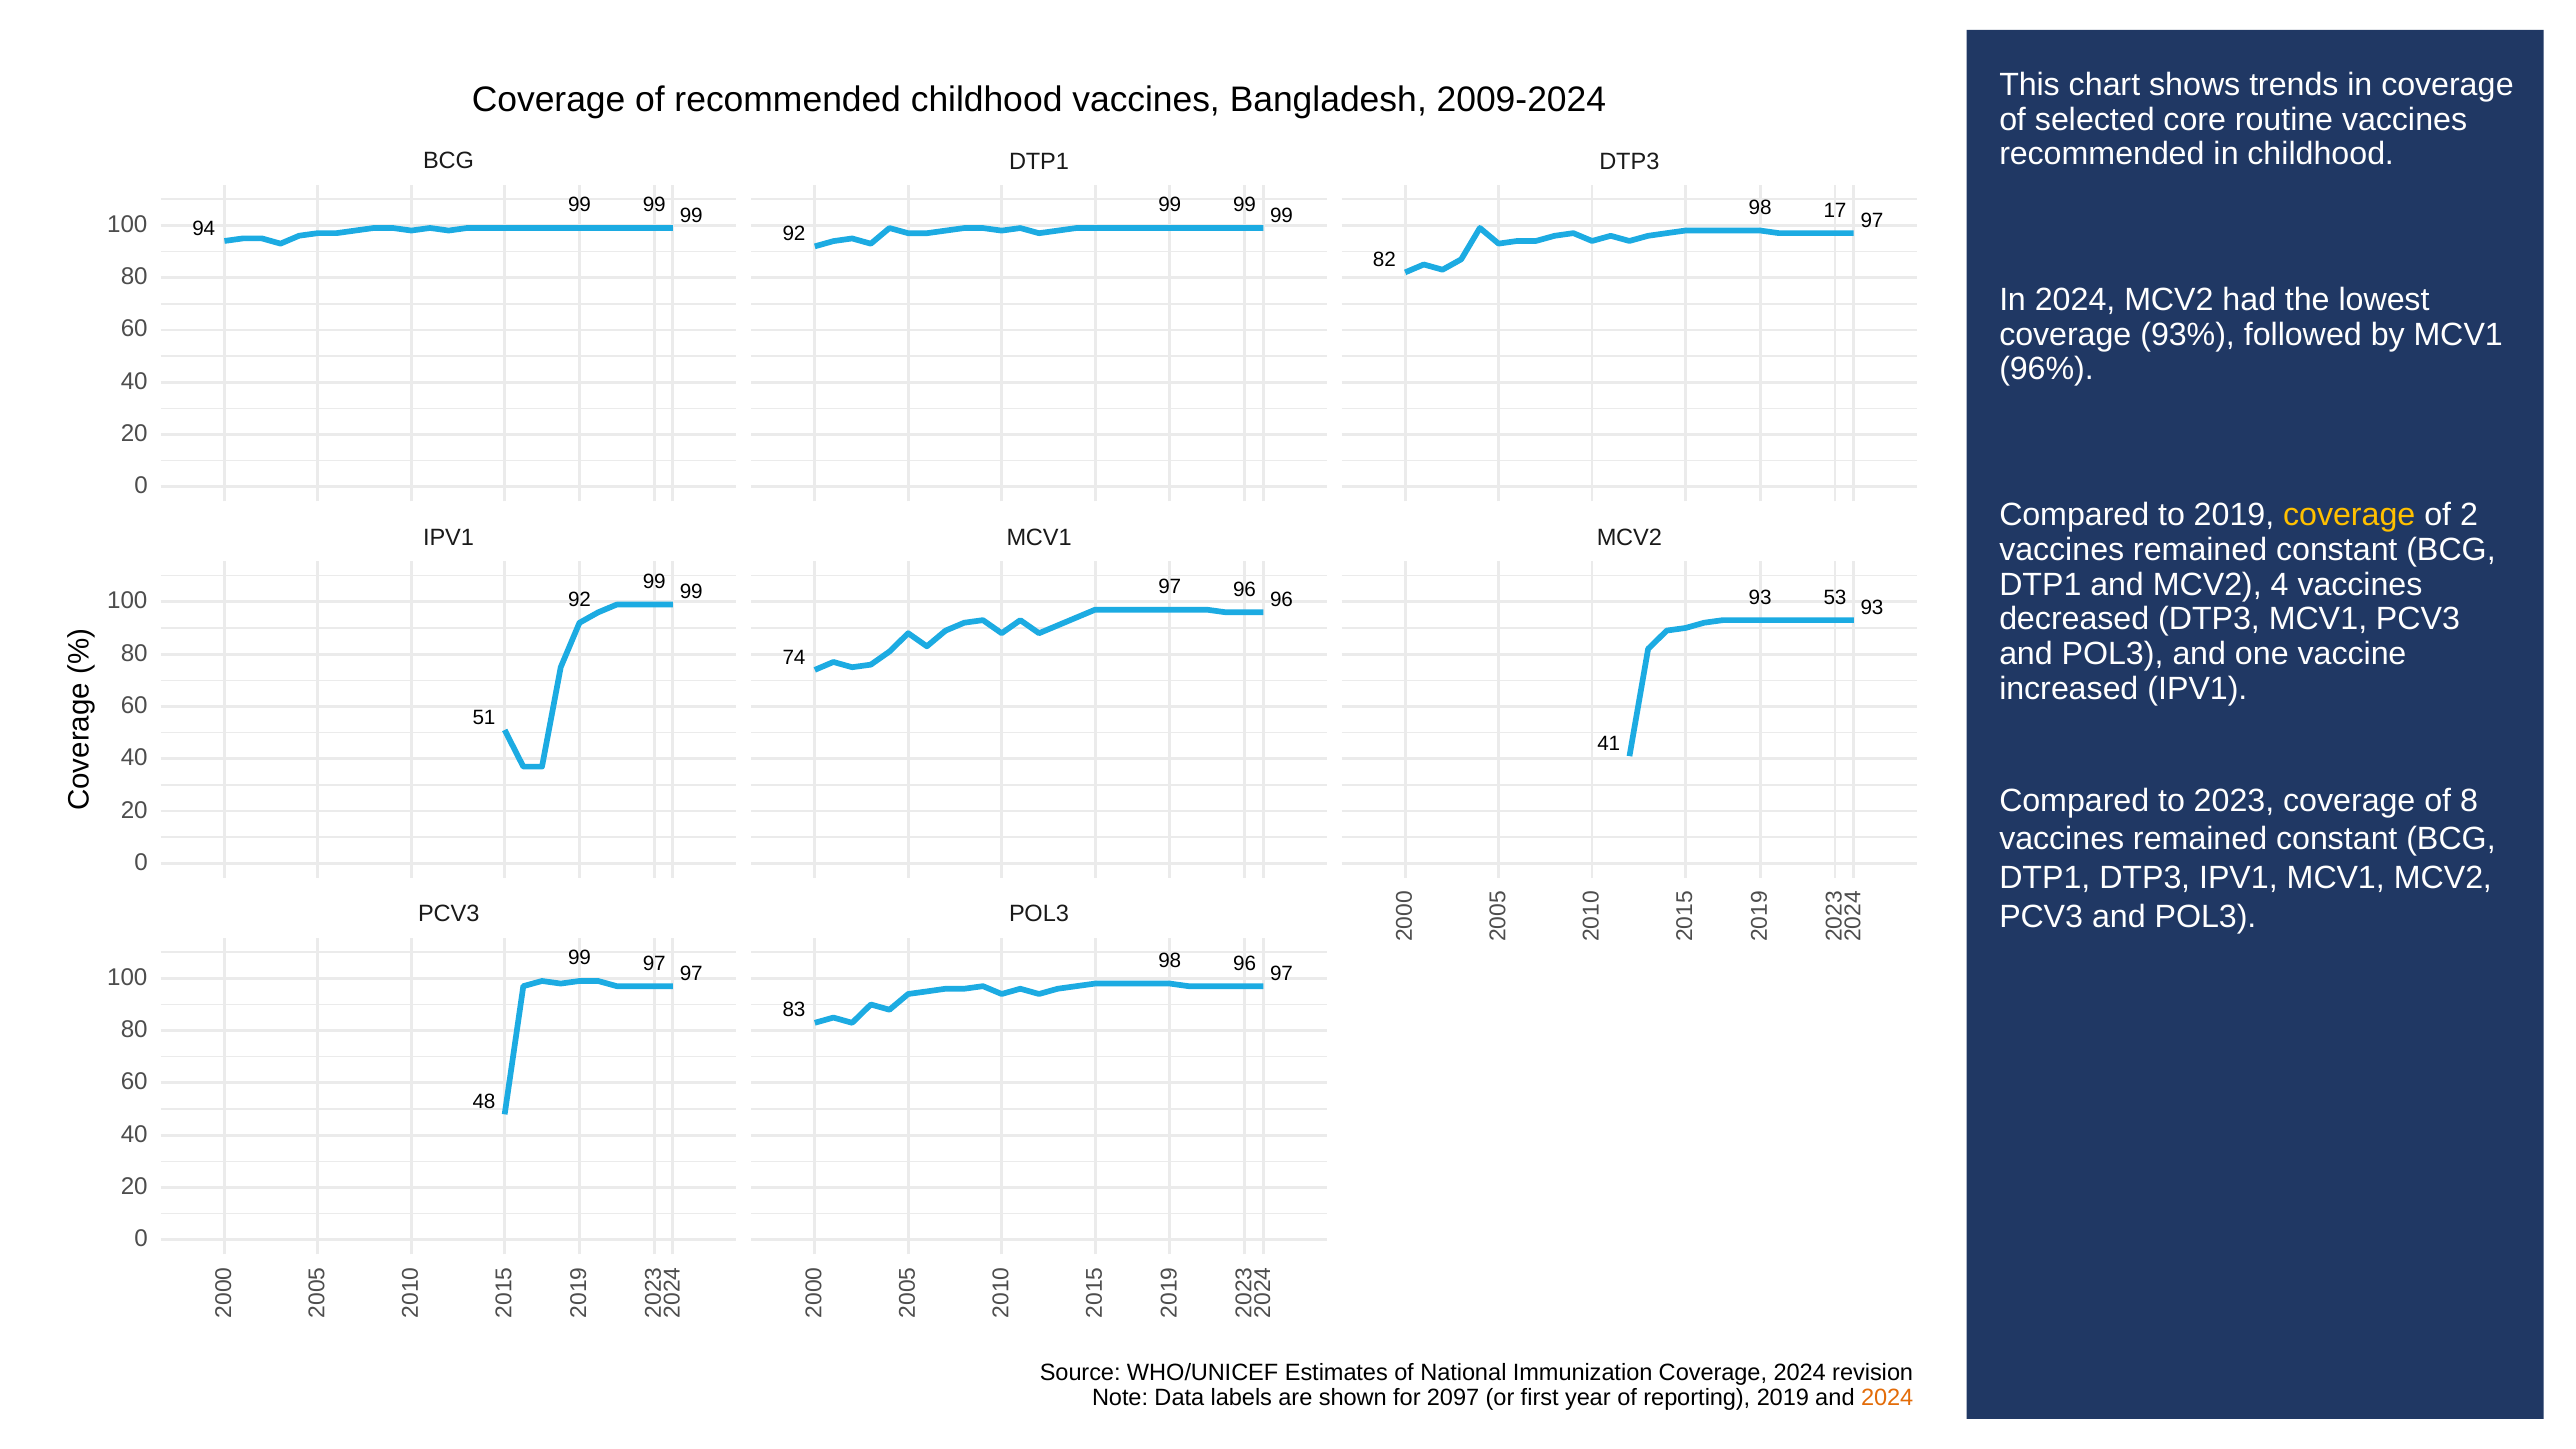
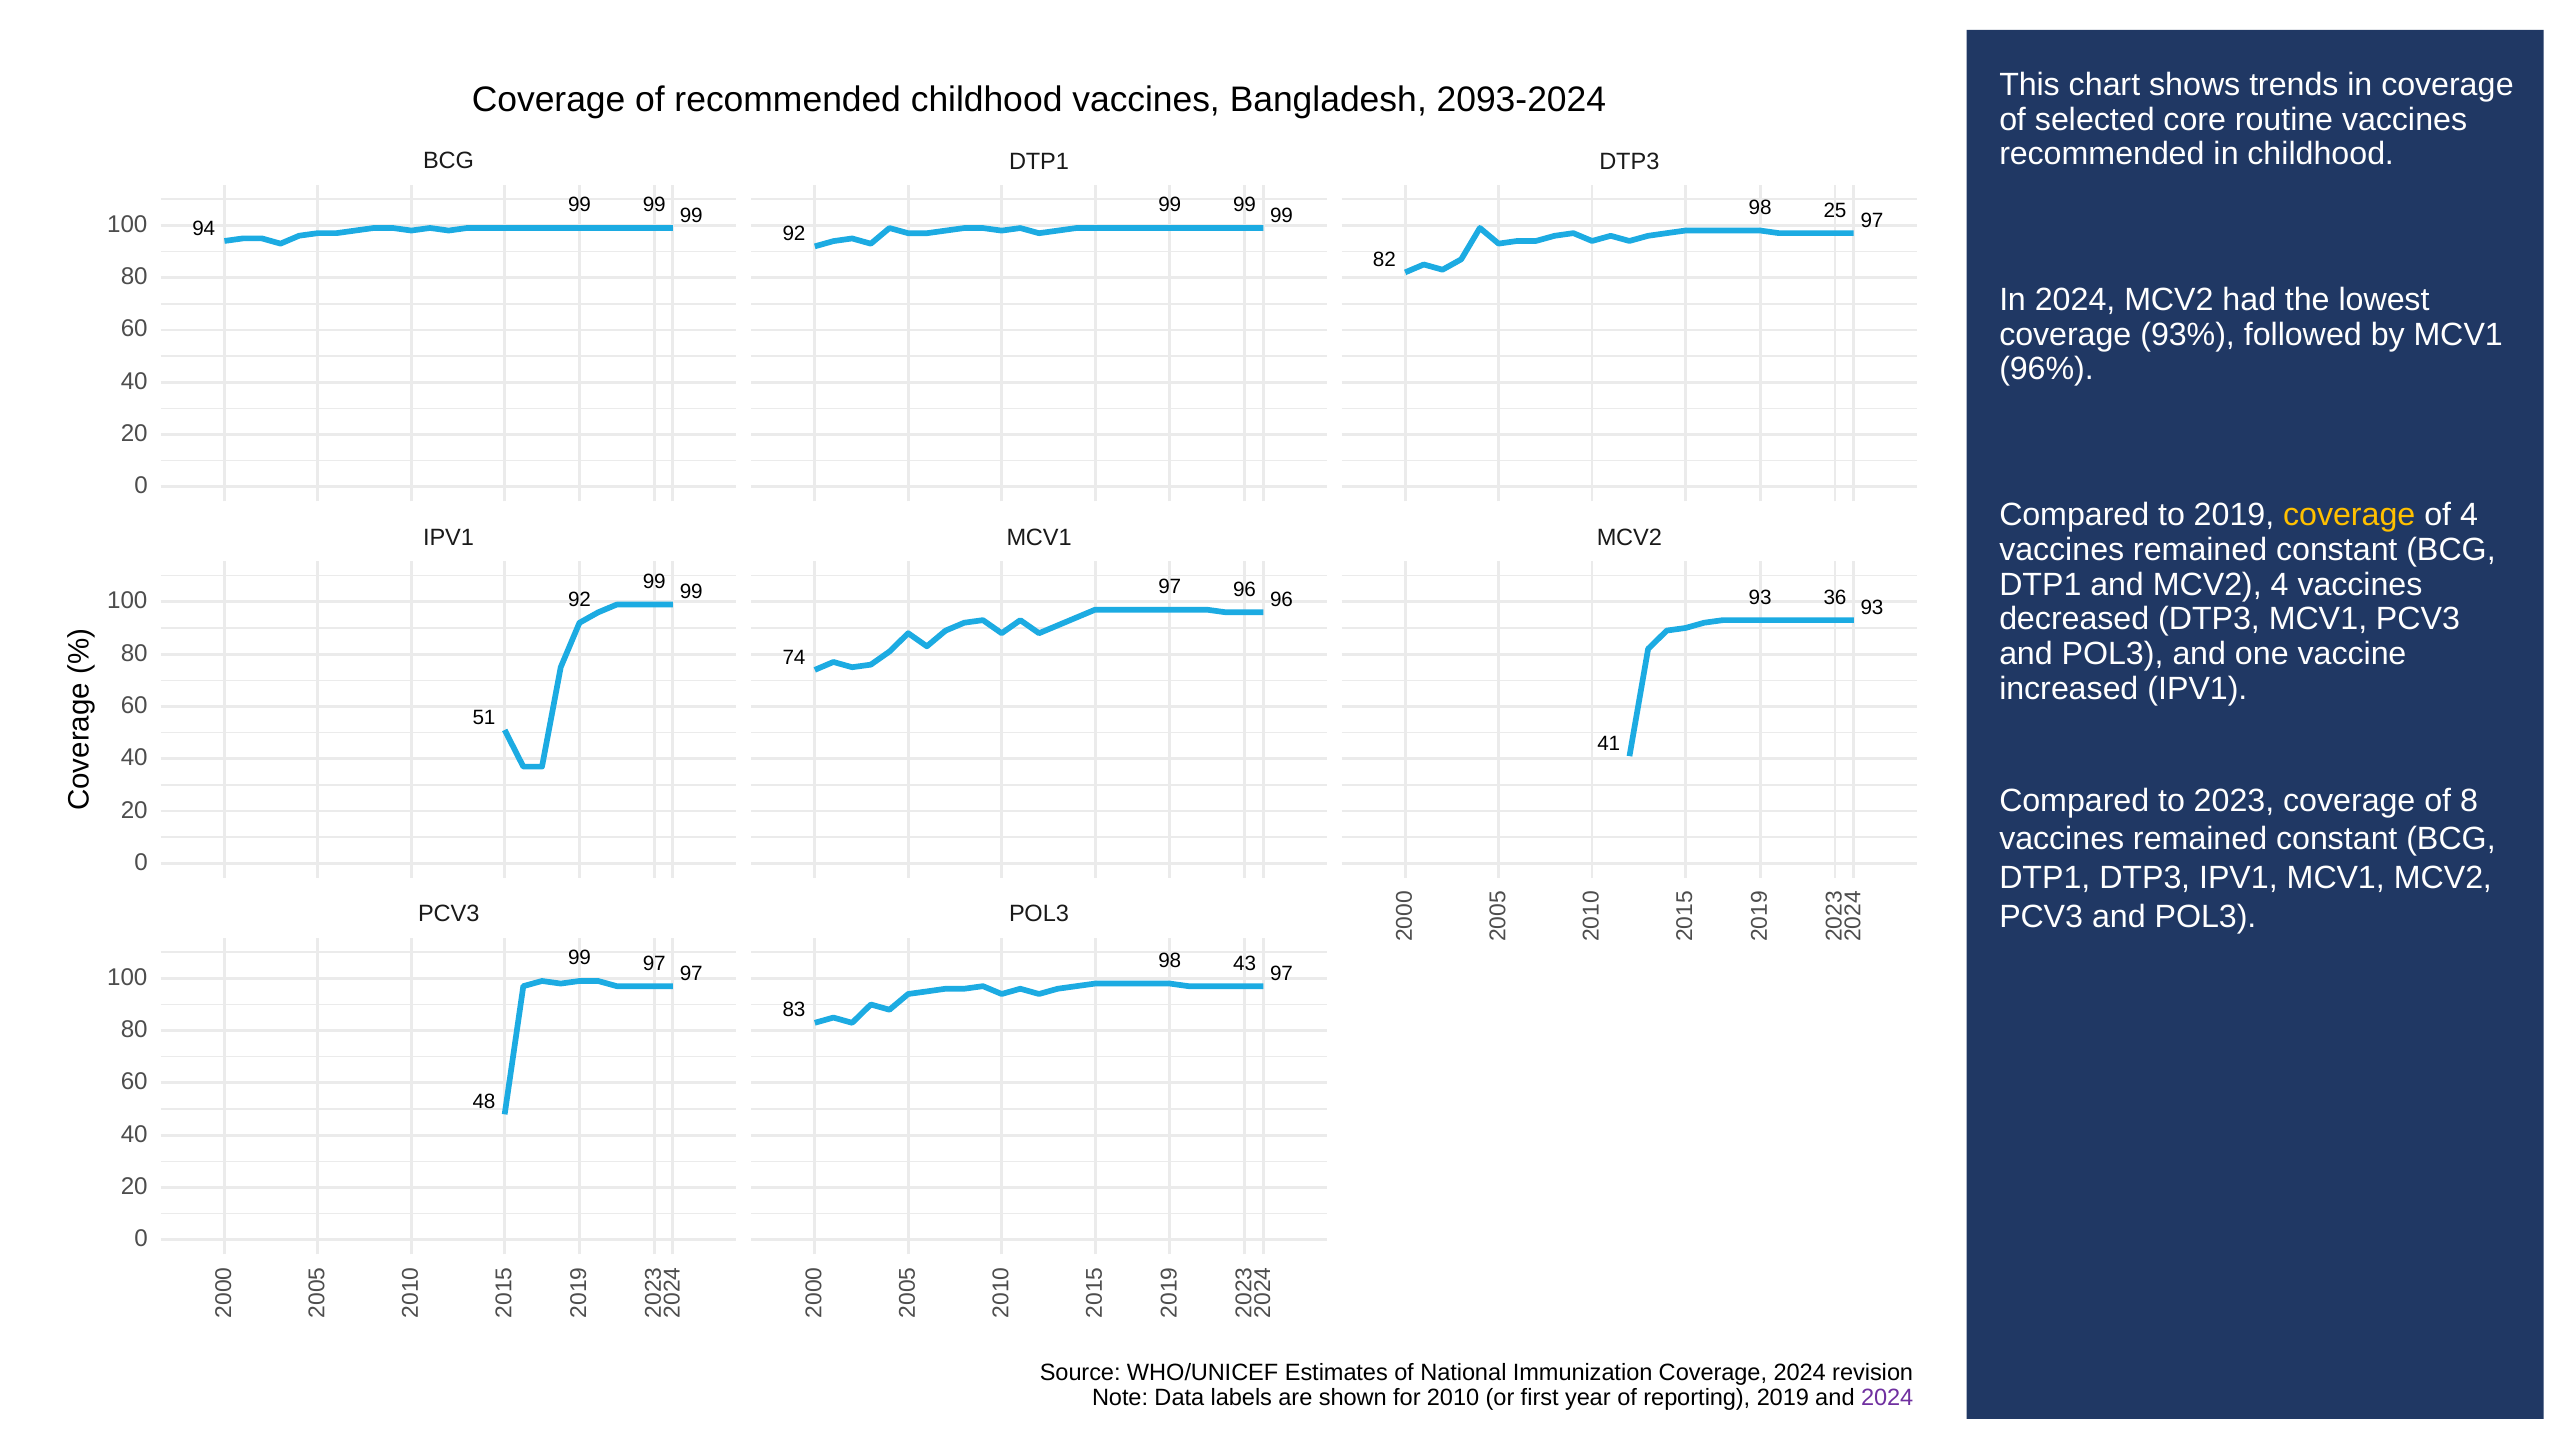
2009-2024: 2009-2024 -> 2093-2024 (1521, 100)
17: 17 -> 25 (1835, 210)
of 2: 2 -> 4 (2469, 515)
53: 53 -> 36 (1835, 597)
98 96: 96 -> 43 (1245, 963)
2097: 2097 -> 2010 (1453, 1398)
2024 colour: orange -> purple (1887, 1398)
